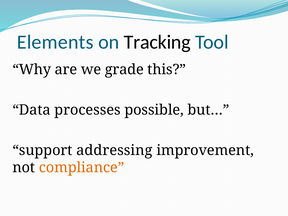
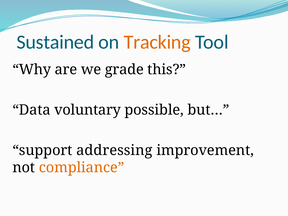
Elements: Elements -> Sustained (55, 42)
Tracking colour: black -> orange (157, 42)
processes: processes -> voluntary (88, 110)
